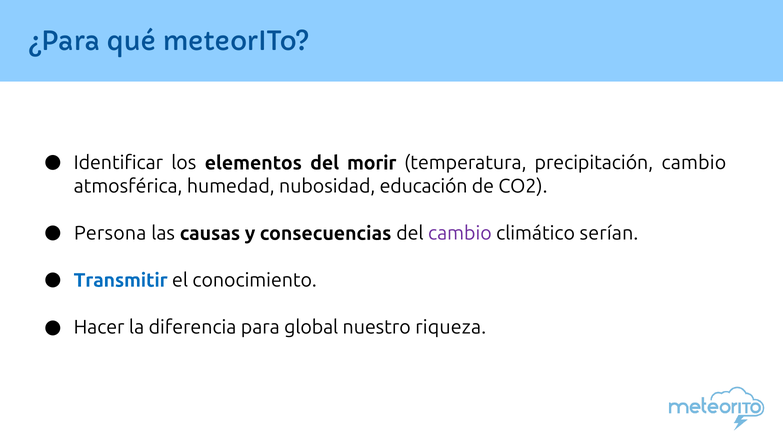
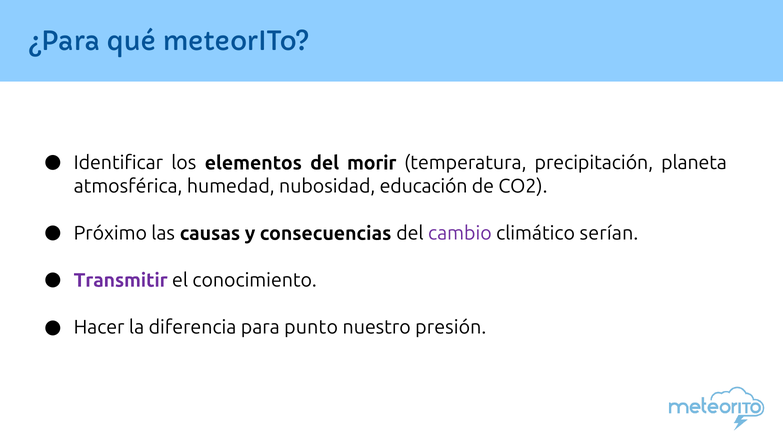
precipitación cambio: cambio -> planeta (694, 163)
Persona: Persona -> Próximo (110, 234)
Transmitir colour: blue -> purple (121, 281)
global: global -> punto (311, 328)
riqueza: riqueza -> presión (451, 328)
